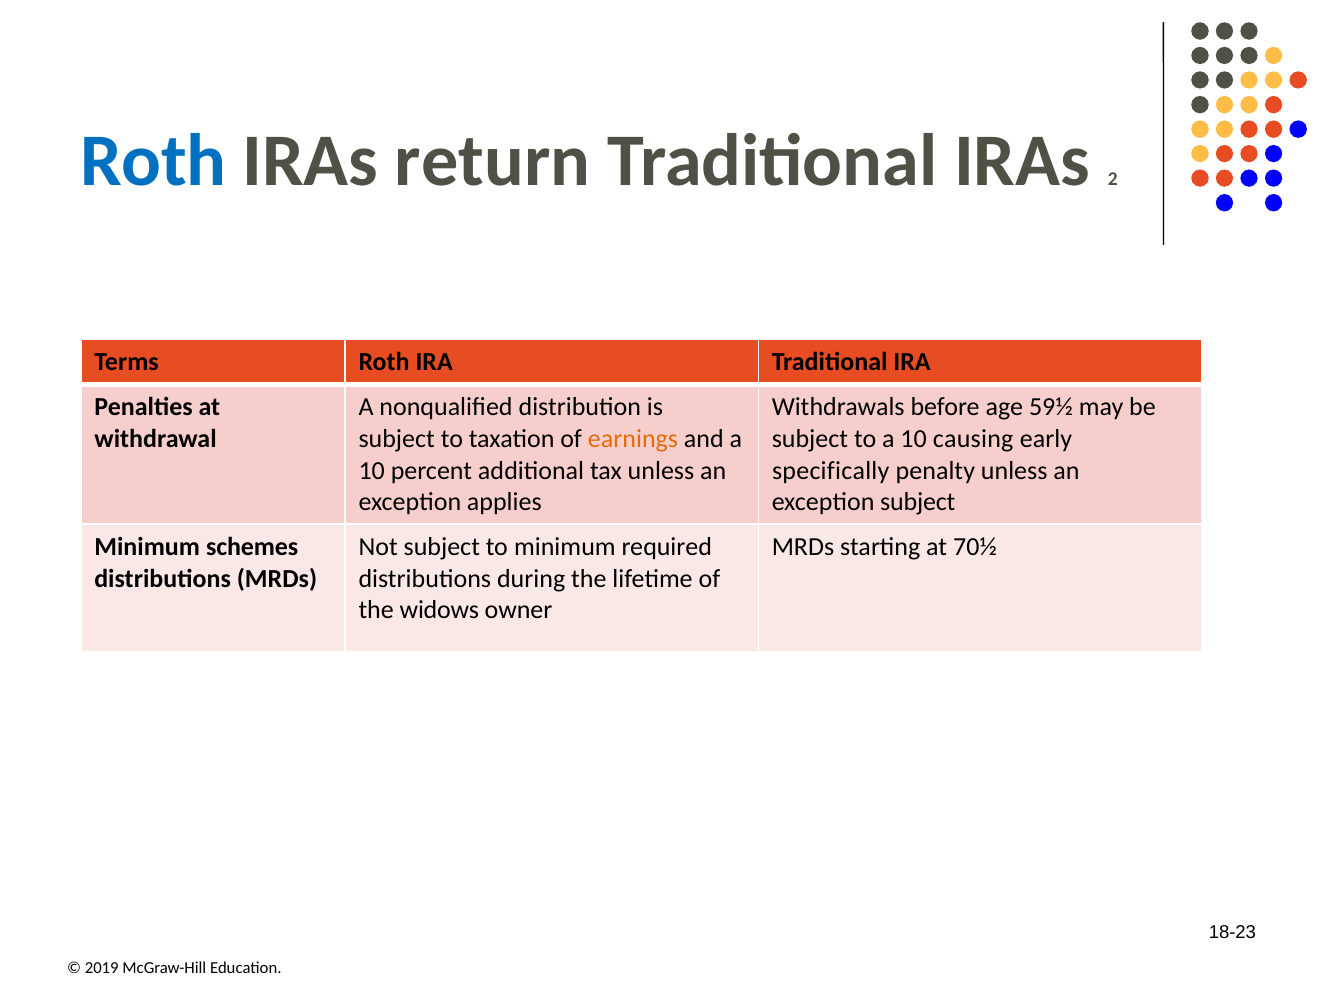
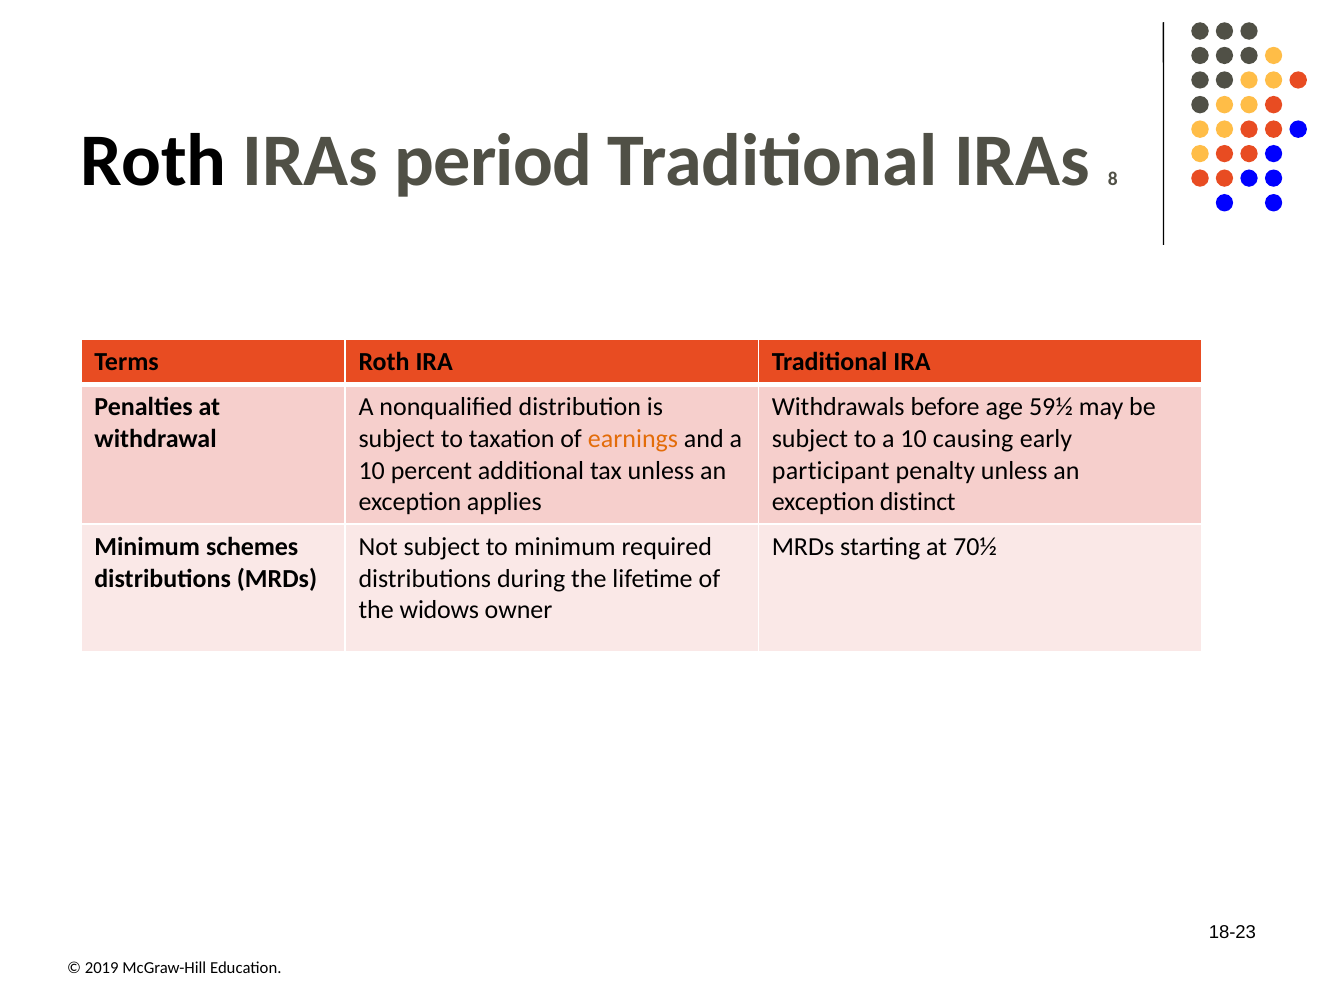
Roth colour: blue -> black (153, 161)
return: return -> period (493, 161)
2: 2 -> 8 (1113, 179)
specifically: specifically -> participant (831, 470)
exception subject: subject -> distinct (918, 502)
